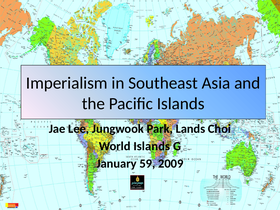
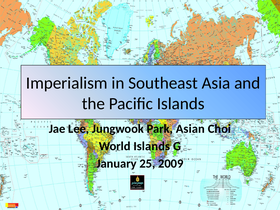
Lands: Lands -> Asian (190, 129)
59: 59 -> 25 (147, 164)
